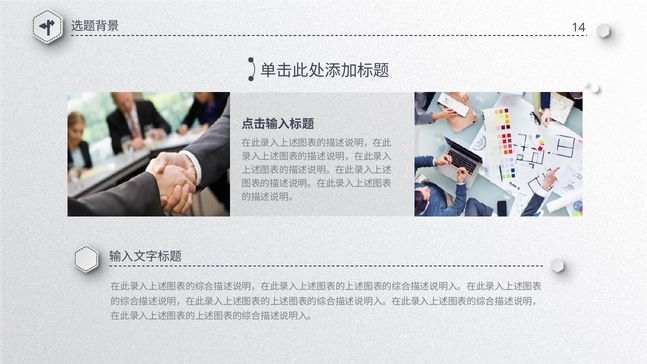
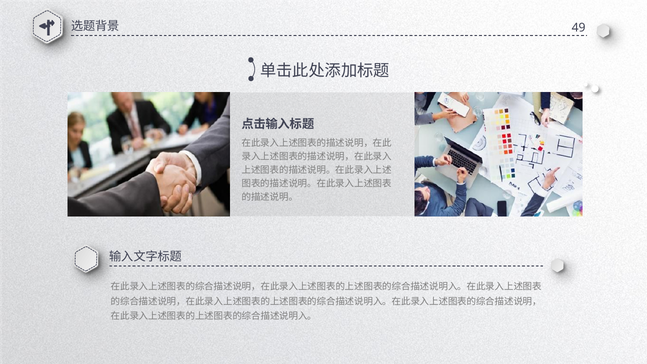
14: 14 -> 49 (579, 28)
